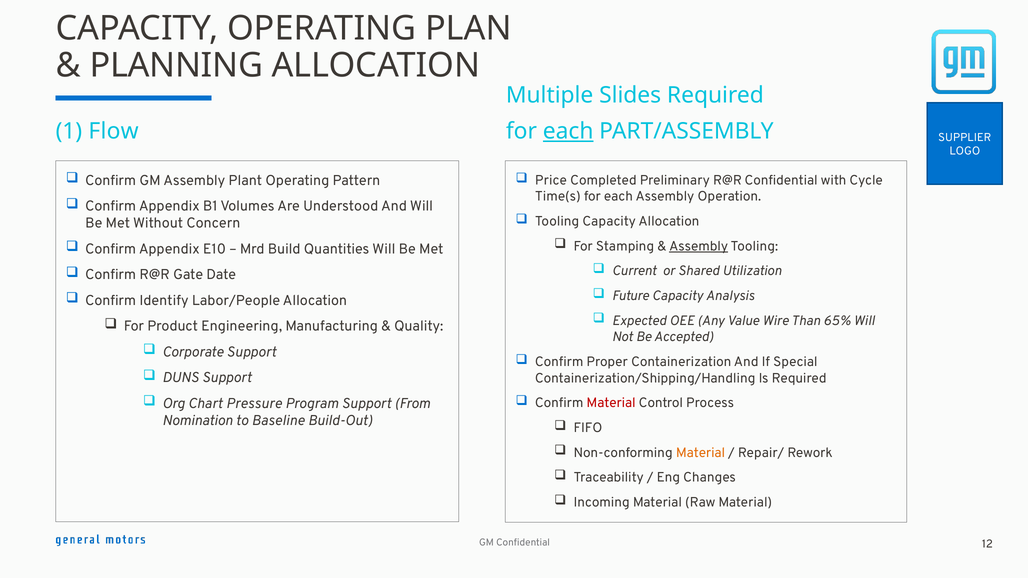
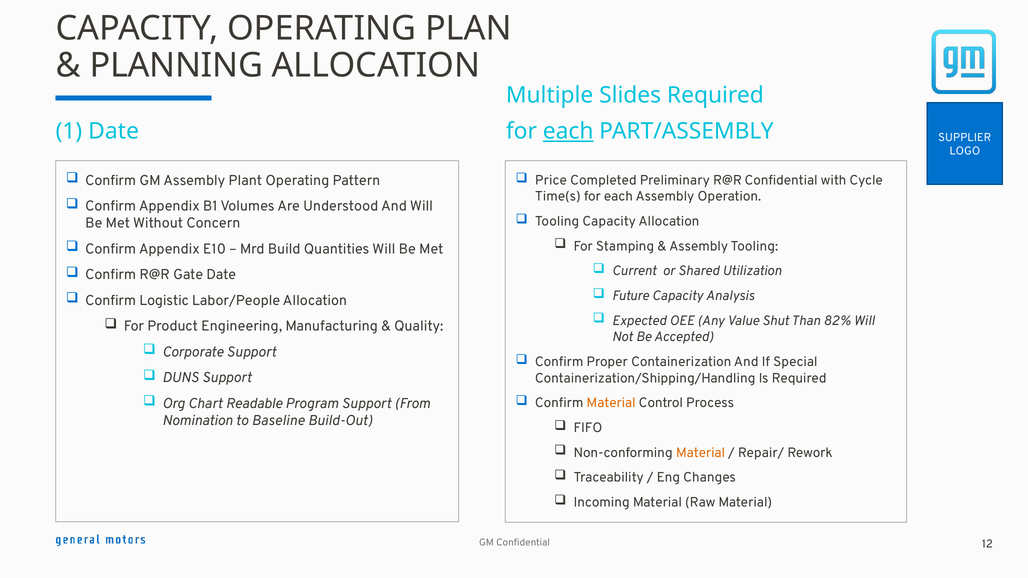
1 Flow: Flow -> Date (114, 131)
Assembly underline: present -> none (699, 246)
Identify: Identify -> Logistic (164, 301)
Wire: Wire -> Shut (776, 321)
65%: 65% -> 82% (837, 321)
Material colour: red -> orange (611, 403)
Pressure: Pressure -> Readable (254, 404)
